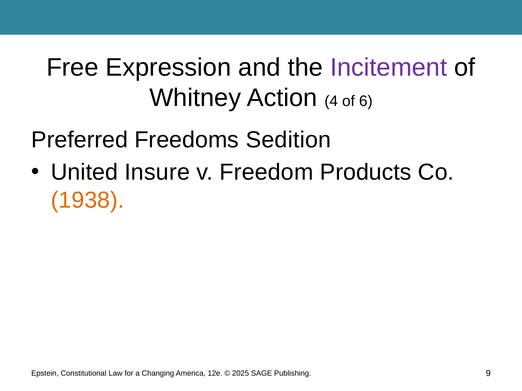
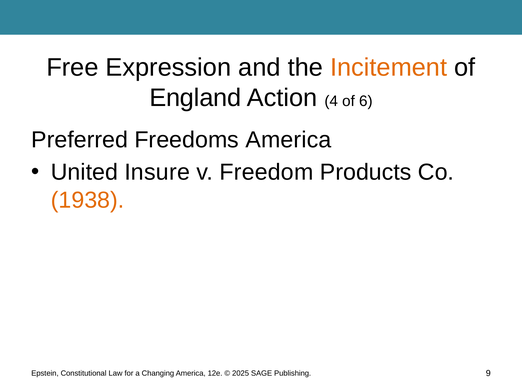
Incitement colour: purple -> orange (389, 67)
Whitney: Whitney -> England (195, 98)
Freedoms Sedition: Sedition -> America (288, 140)
